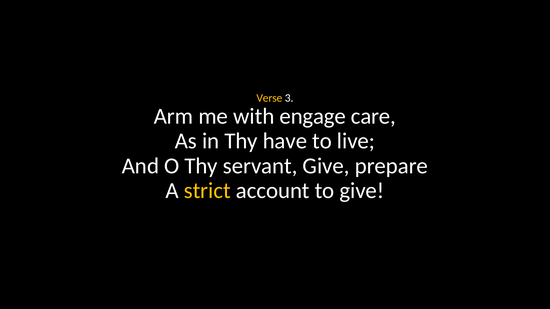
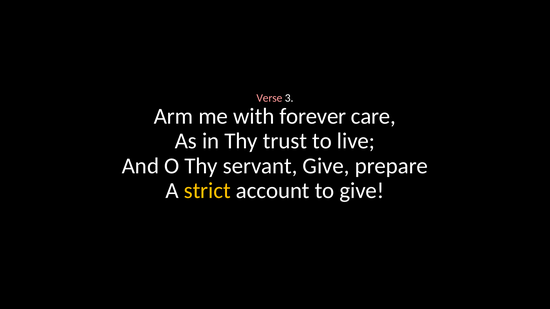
Verse colour: yellow -> pink (269, 98)
engage: engage -> forever (313, 117)
have: have -> trust (285, 141)
